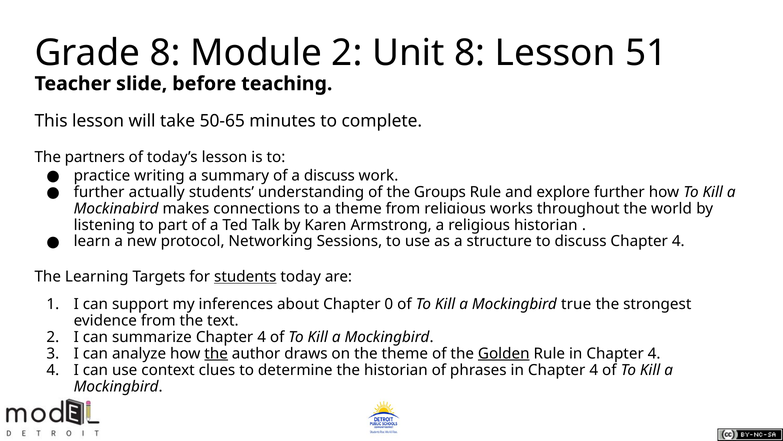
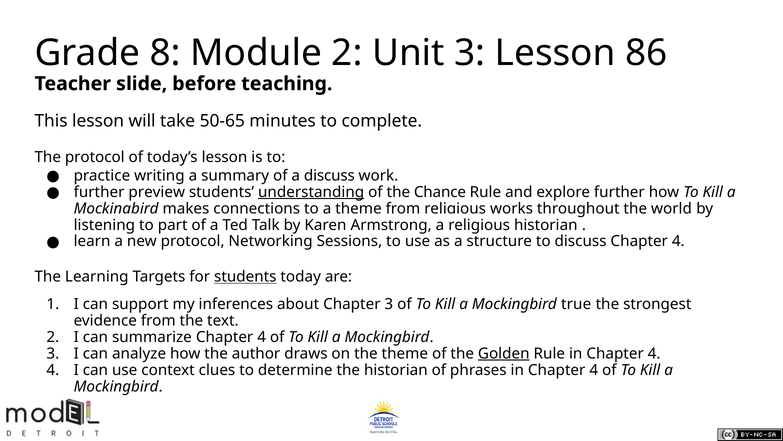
Unit 8: 8 -> 3 (470, 53)
51: 51 -> 86 (646, 53)
The partners: partners -> protocol (95, 157)
actually: actually -> preview (157, 192)
understanding underline: none -> present (311, 192)
Groups: Groups -> Chance (440, 192)
Chapter 0: 0 -> 3 (389, 304)
the underline: present -> none (216, 353)
